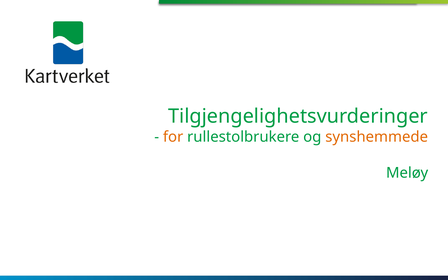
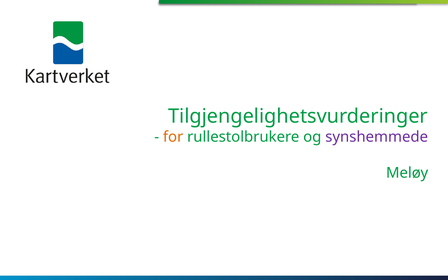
synshemmede colour: orange -> purple (377, 137)
